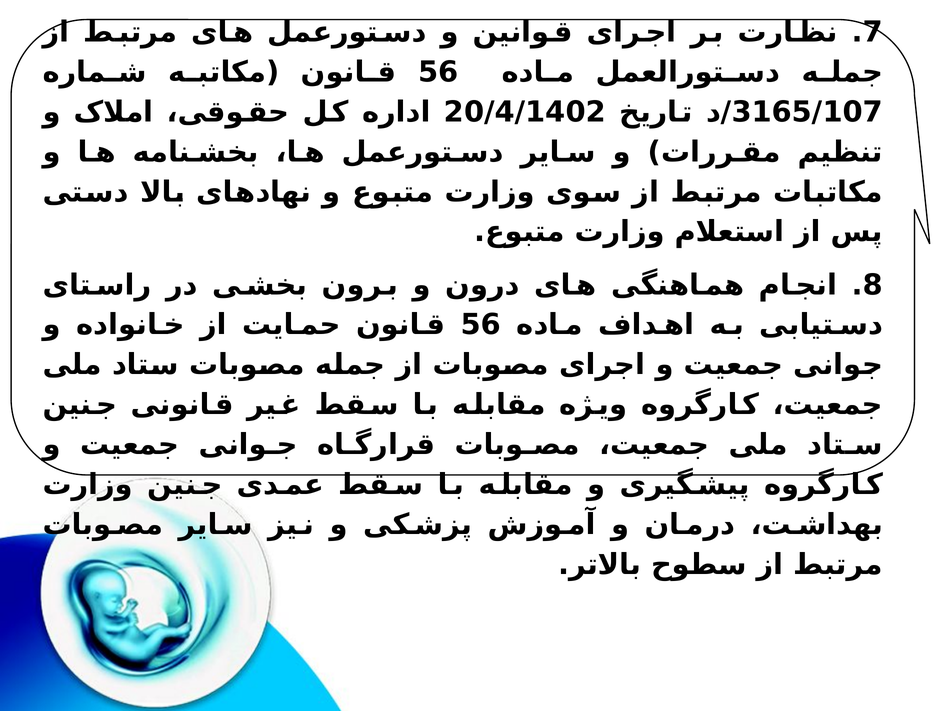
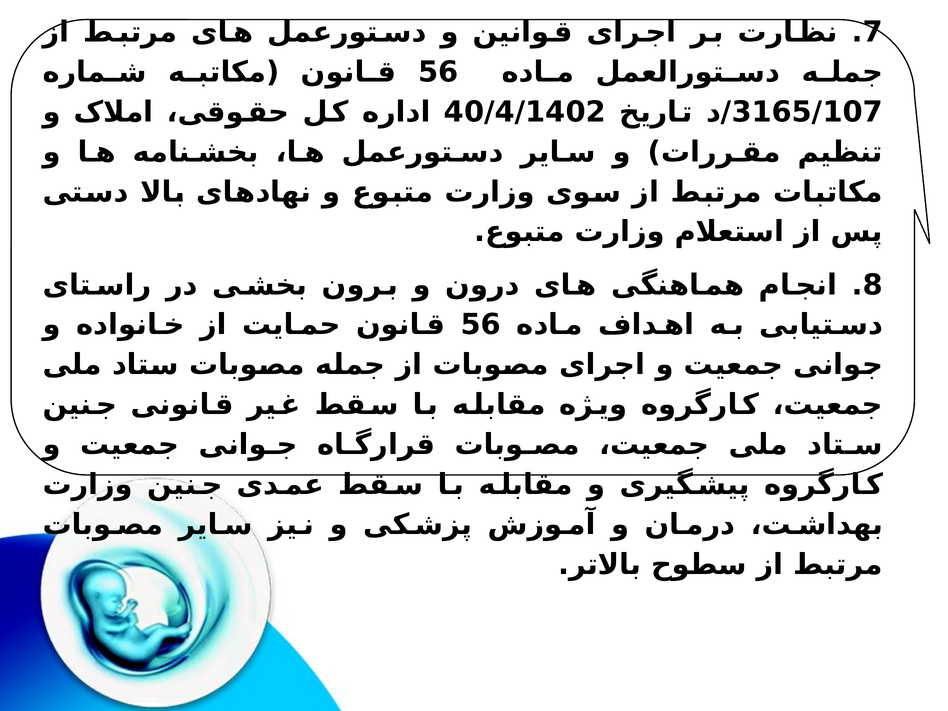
20/4/1402: 20/4/1402 -> 40/4/1402 (525, 112)
